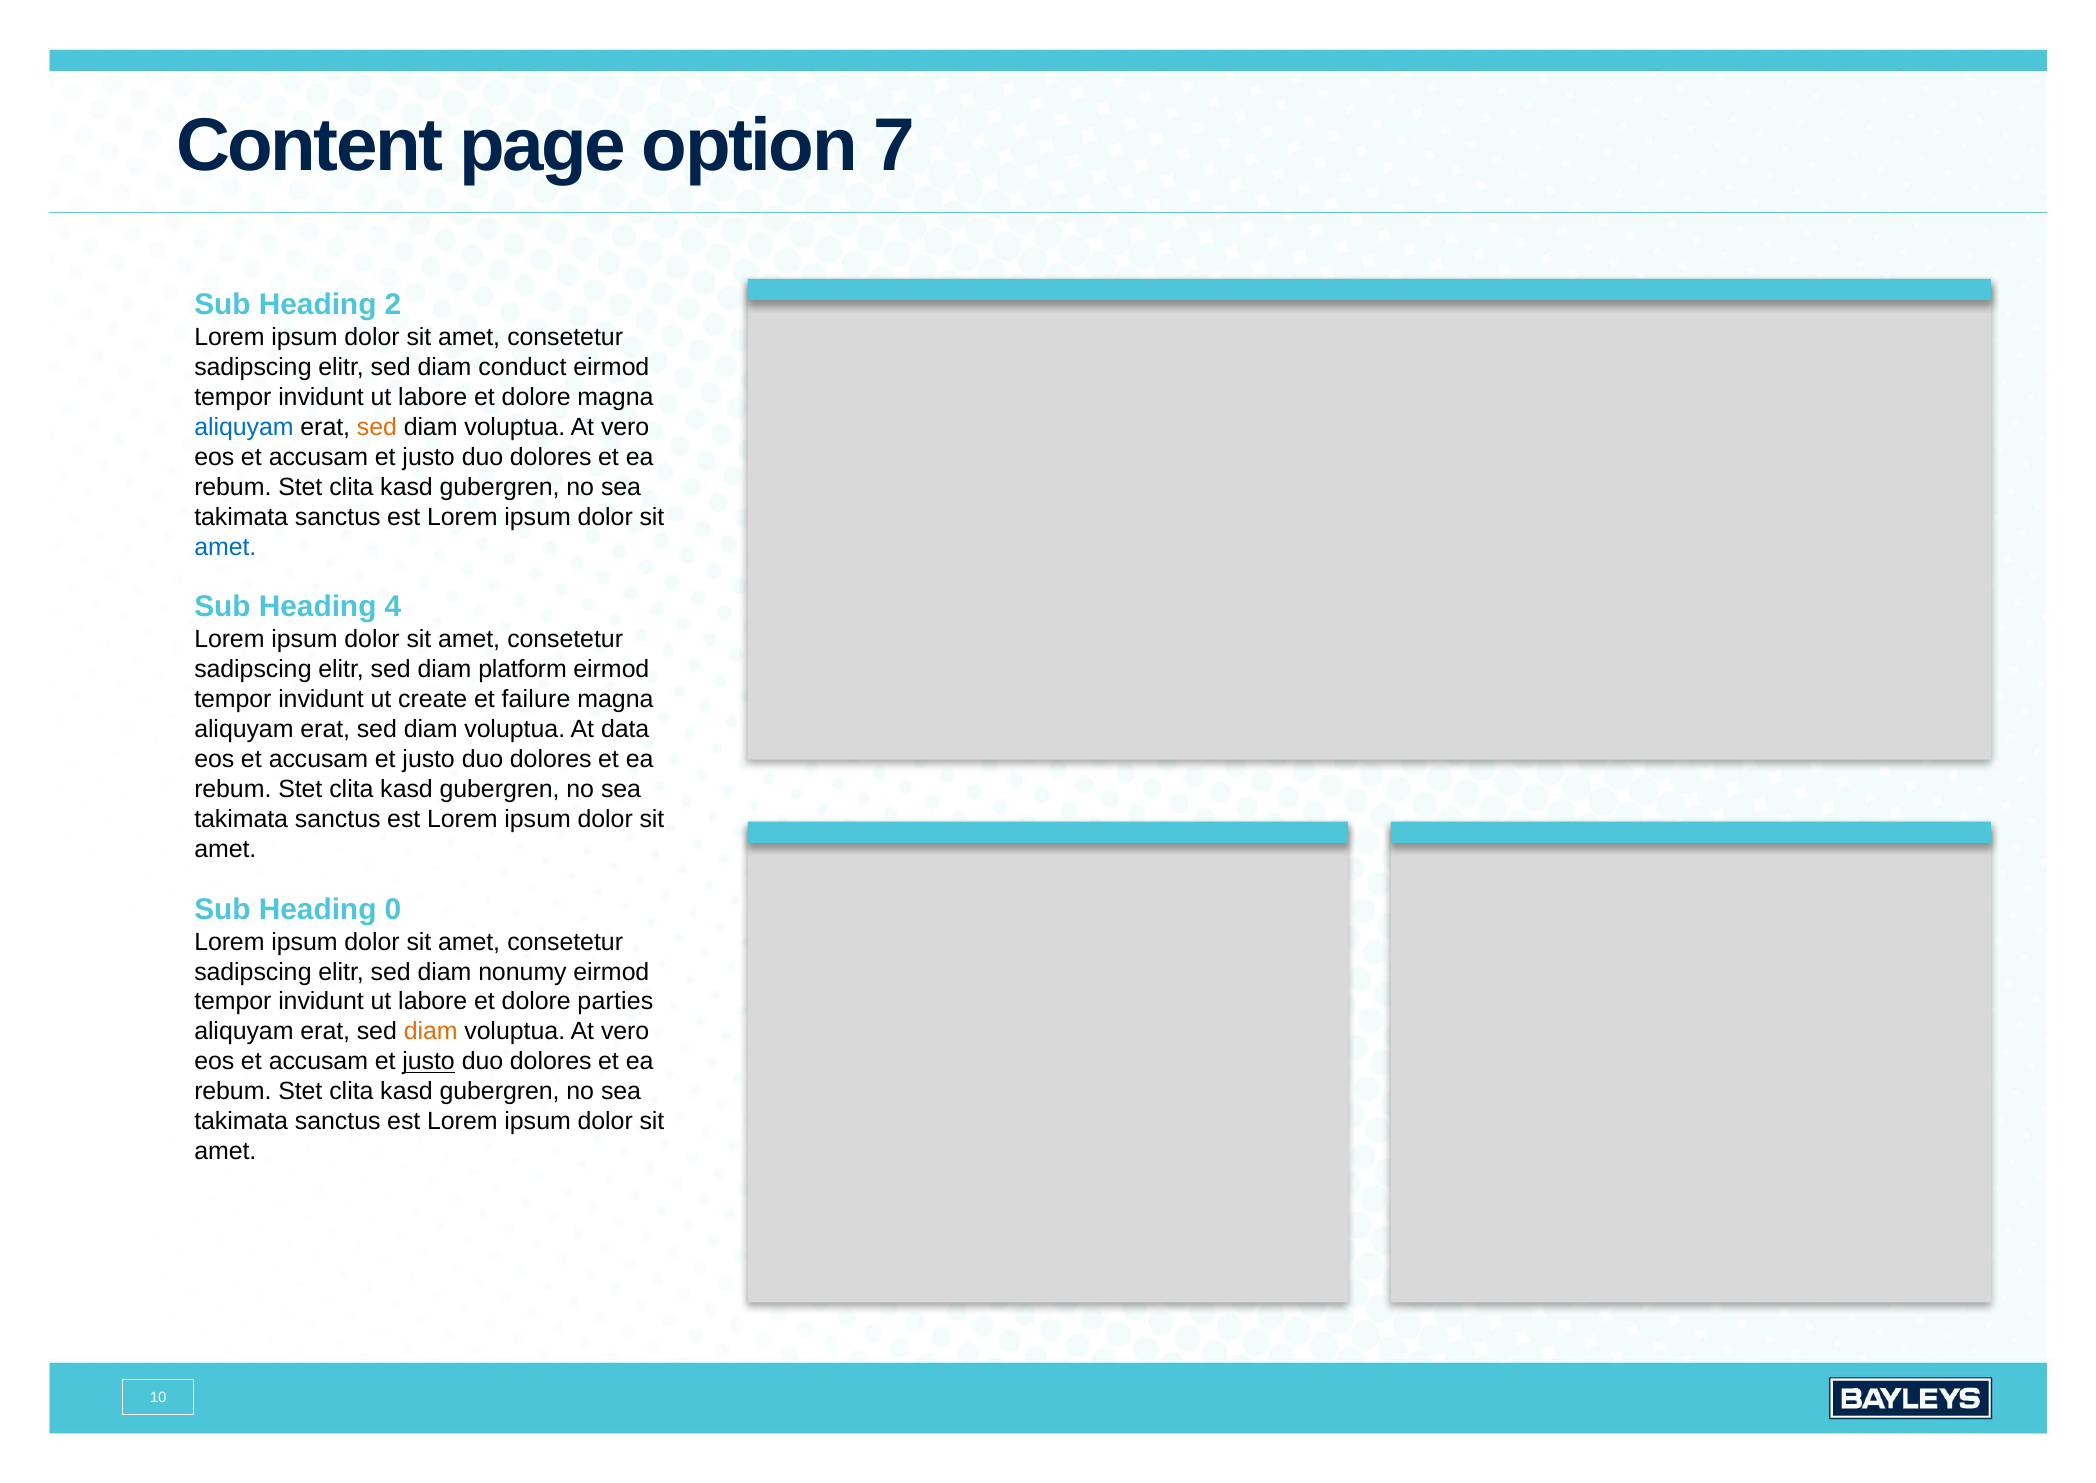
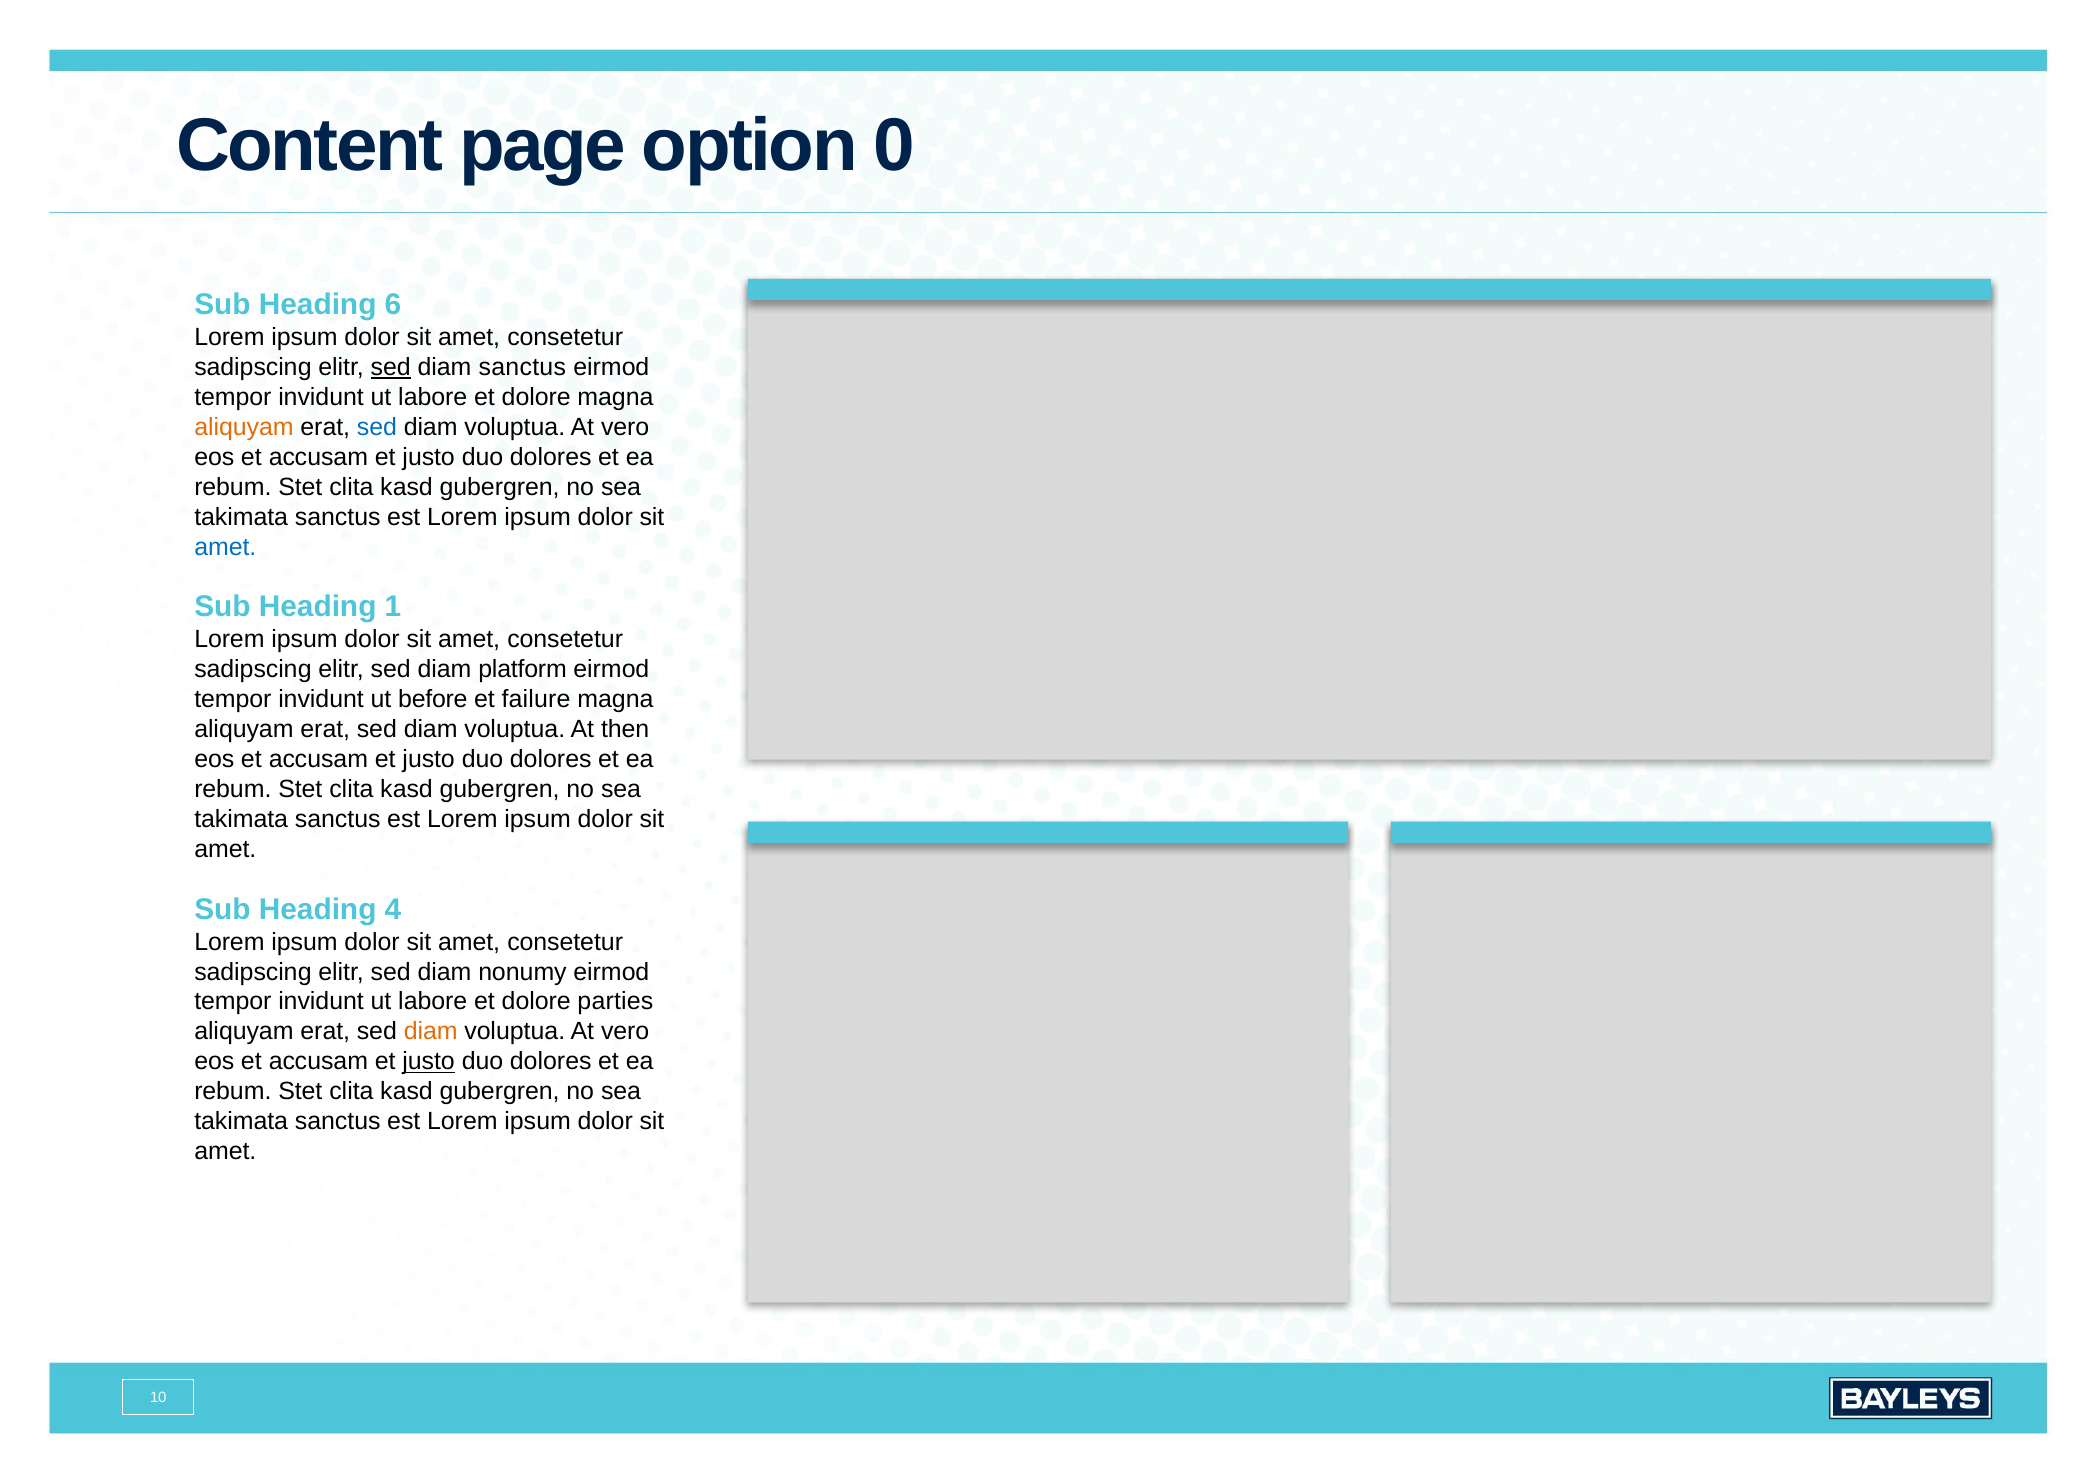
7: 7 -> 0 (894, 146)
2: 2 -> 6 (393, 305)
sed underline: none -> present (391, 367)
diam conduct: conduct -> sanctus (522, 367)
aliquyam colour: blue -> orange (244, 427)
sed colour: orange -> blue (377, 427)
4: 4 -> 1 (393, 607)
create: create -> before (433, 699)
data: data -> then (625, 729)
0: 0 -> 4 (393, 909)
